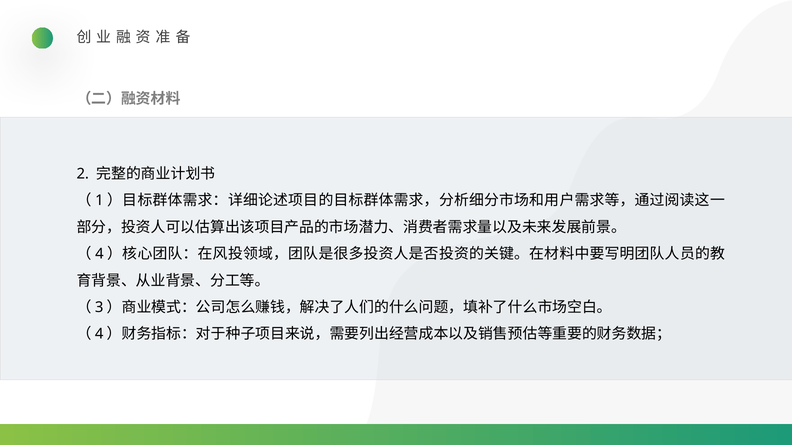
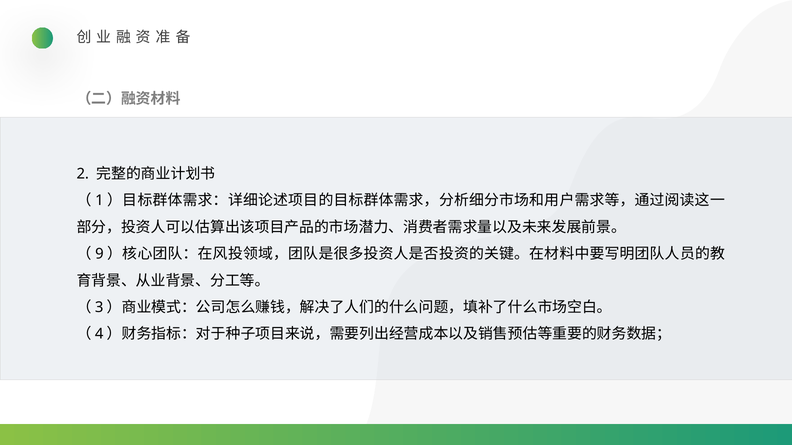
4: 4 -> 9 (99, 254)
